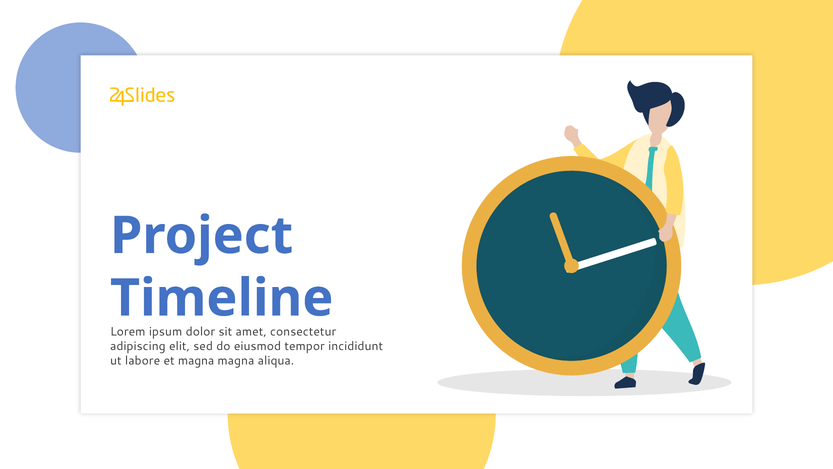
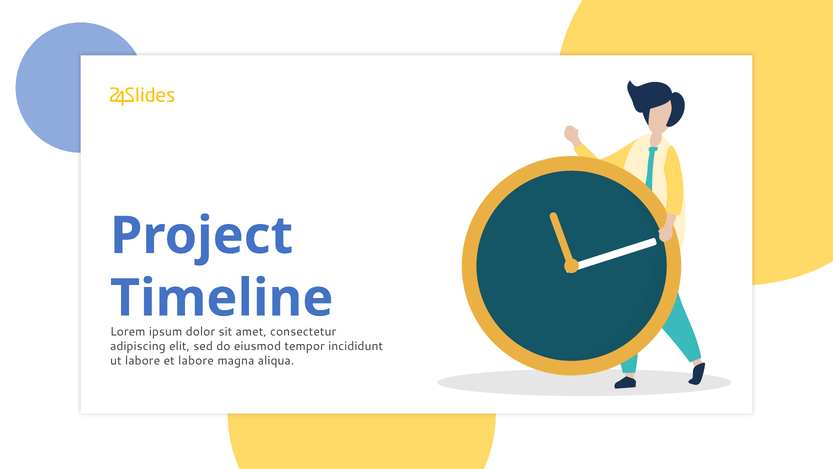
et magna: magna -> labore (196, 360)
